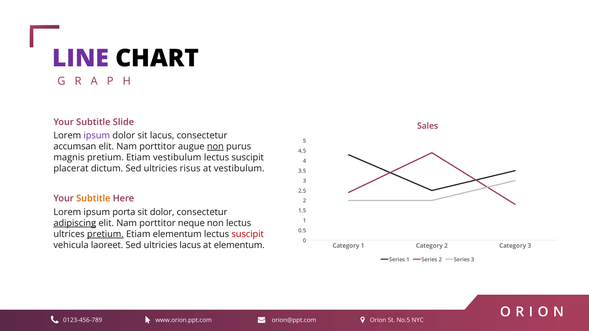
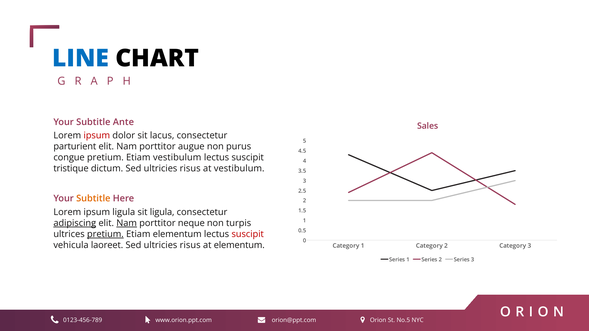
LINE colour: purple -> blue (81, 58)
Slide: Slide -> Ante (123, 122)
ipsum colour: purple -> red (97, 136)
accumsan: accumsan -> parturient (75, 147)
non underline: present -> none (215, 147)
magnis: magnis -> congue (69, 158)
placerat: placerat -> tristique (71, 169)
ipsum porta: porta -> ligula (124, 212)
sit dolor: dolor -> ligula (162, 212)
Nam underline: none -> present (127, 223)
non lectus: lectus -> turpis (239, 223)
lacus: lacus -> risus (190, 245)
